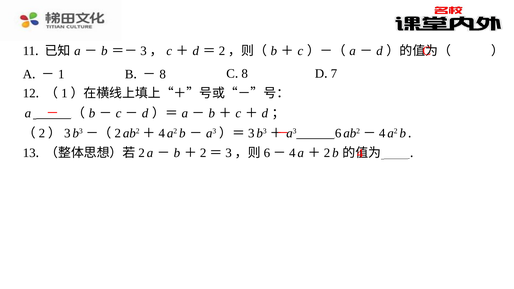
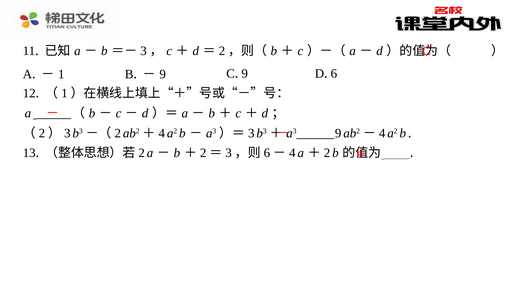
8: 8 -> 9 (163, 74)
8: 8 -> 9 (245, 73)
7: 7 -> 6 (334, 73)
a3 6: 6 -> 9 (338, 133)
